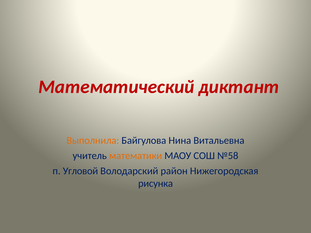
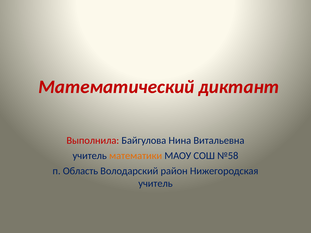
Выполнила colour: orange -> red (93, 141)
Угловой: Угловой -> Область (80, 171)
рисунка: рисунка -> учитель (156, 184)
